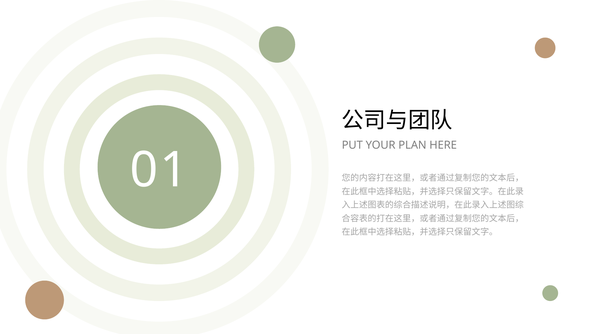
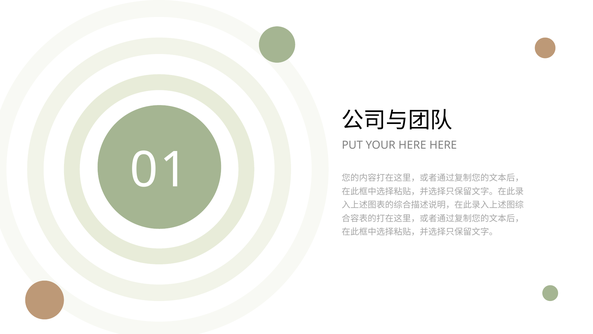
YOUR PLAN: PLAN -> HERE (412, 145)
